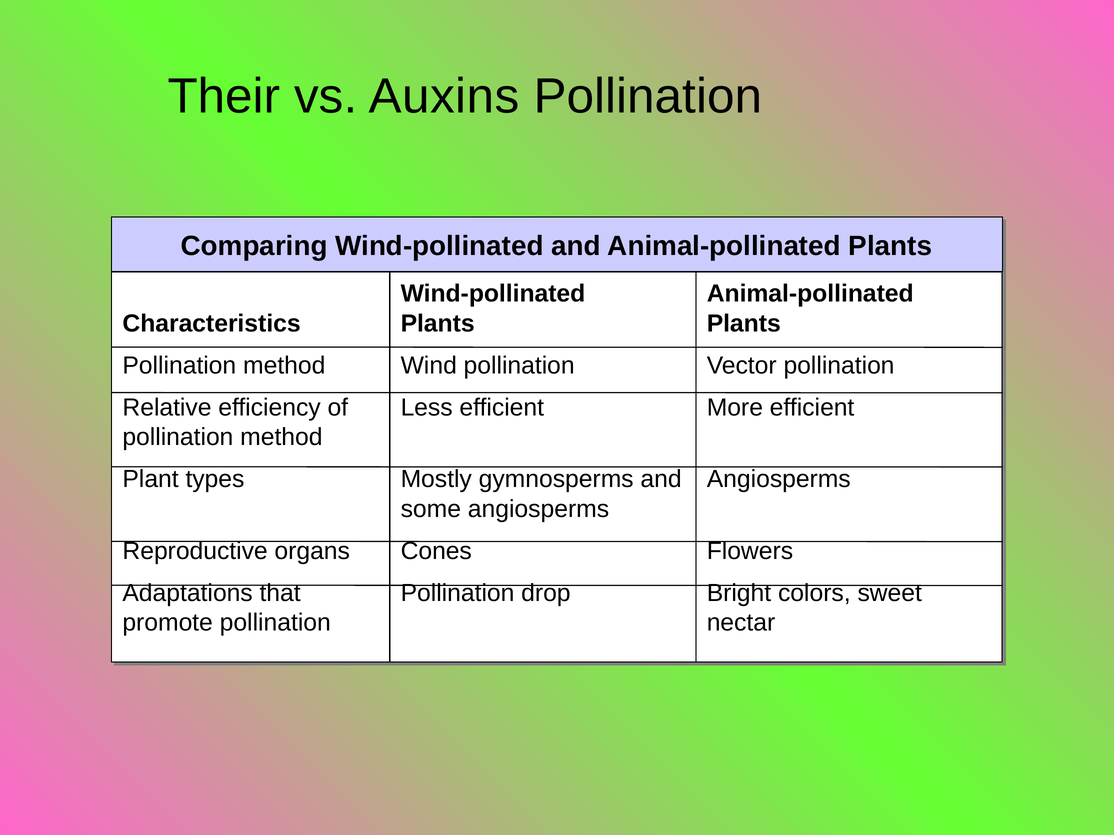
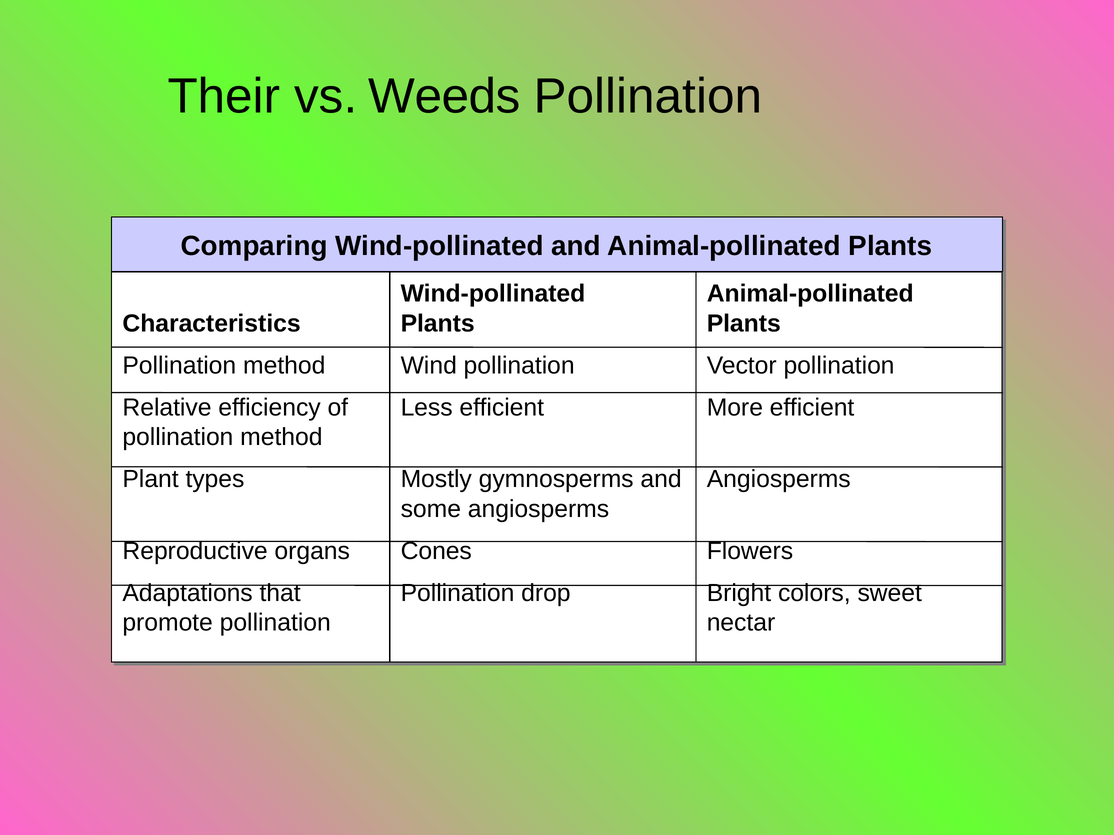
Auxins: Auxins -> Weeds (445, 96)
